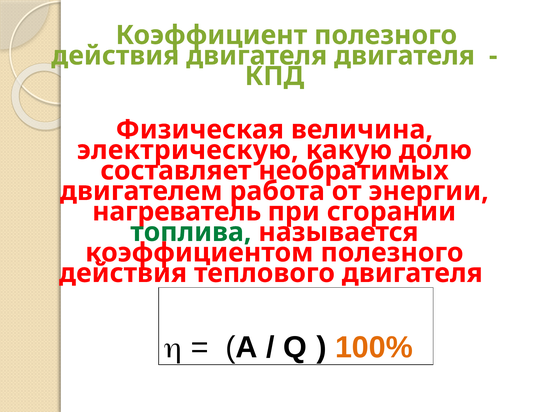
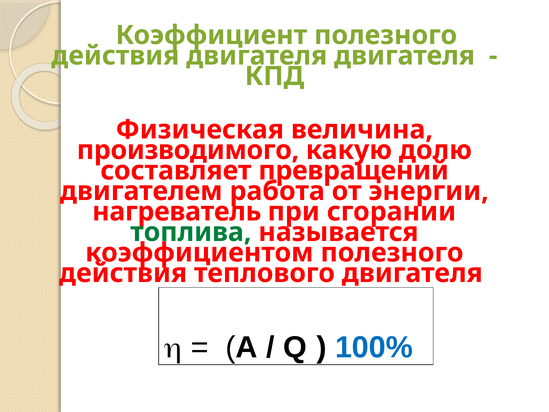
электрическую: электрическую -> производимого (188, 150)
необратимых: необратимых -> превращений (354, 171)
100% colour: orange -> blue (374, 347)
